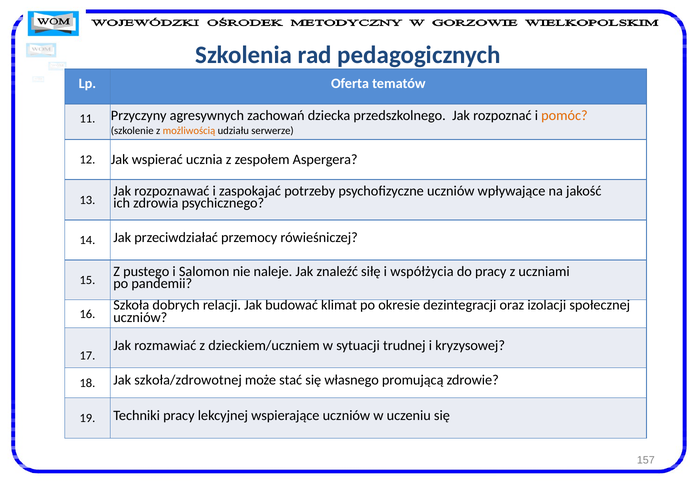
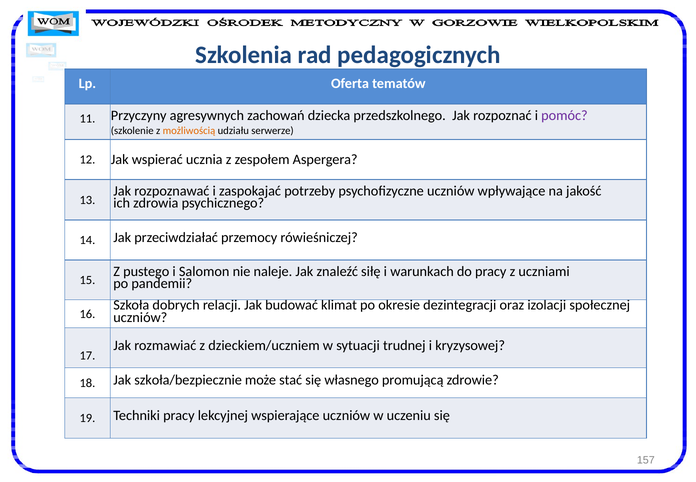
pomóc colour: orange -> purple (564, 115)
współżycia: współżycia -> warunkach (422, 271)
szkoła/zdrowotnej: szkoła/zdrowotnej -> szkoła/bezpiecznie (188, 380)
